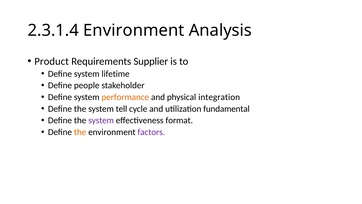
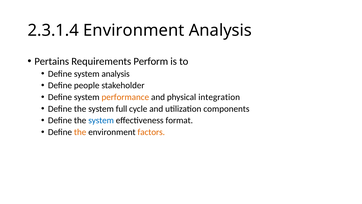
Product: Product -> Pertains (52, 61)
Supplier: Supplier -> Perform (151, 61)
system lifetime: lifetime -> analysis (116, 74)
tell: tell -> full (121, 109)
fundamental: fundamental -> components (226, 109)
system colour: purple -> blue (101, 120)
factors colour: purple -> orange (151, 132)
